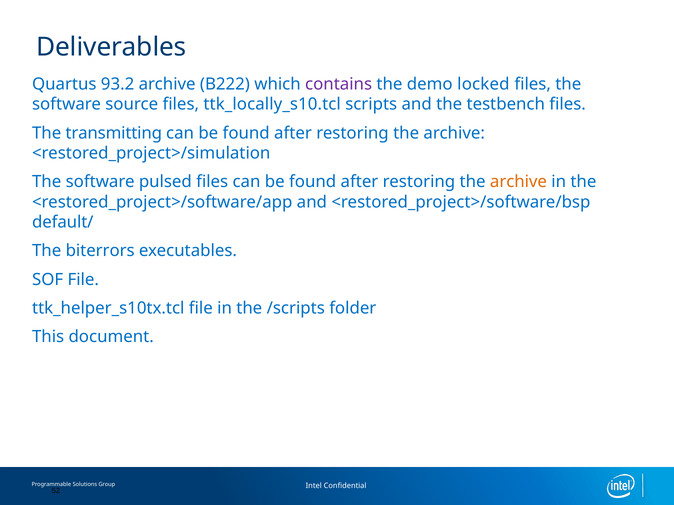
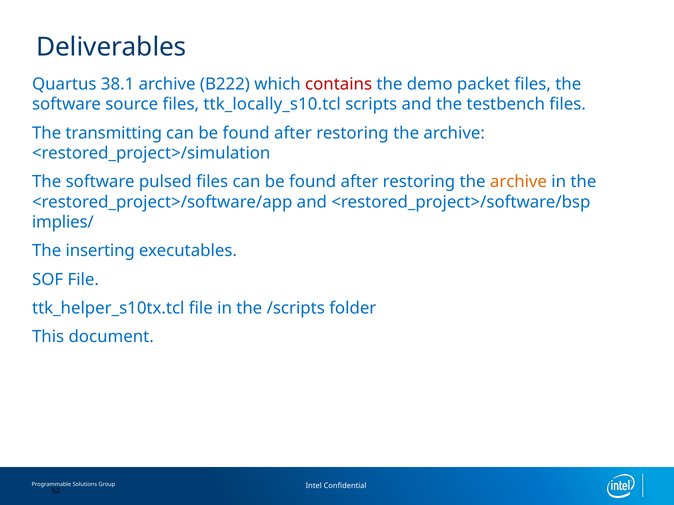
93.2: 93.2 -> 38.1 (118, 84)
contains colour: purple -> red (339, 84)
locked: locked -> packet (483, 84)
default/: default/ -> implies/ (63, 223)
biterrors: biterrors -> inserting (100, 251)
